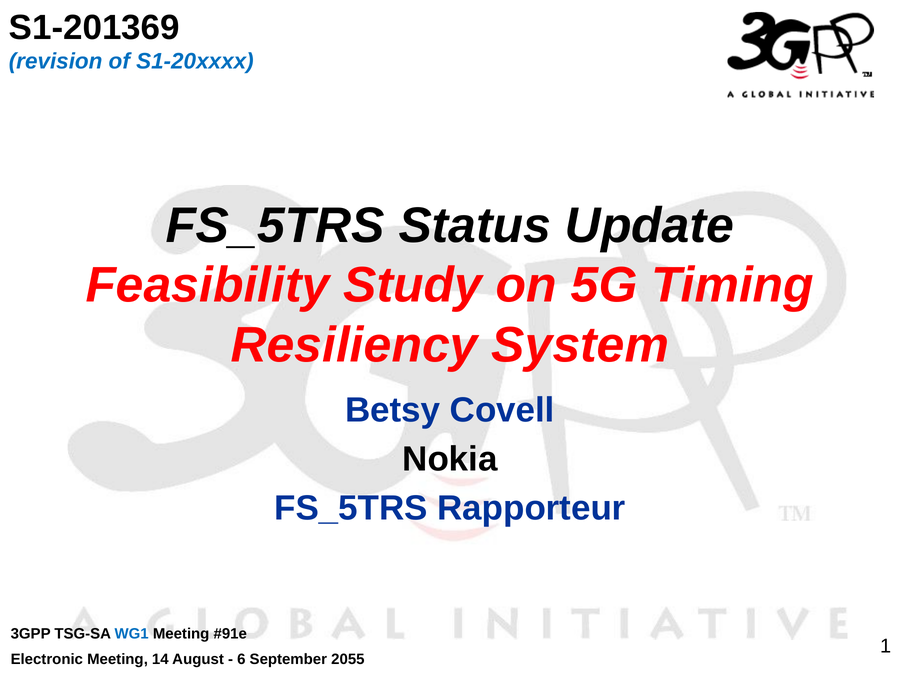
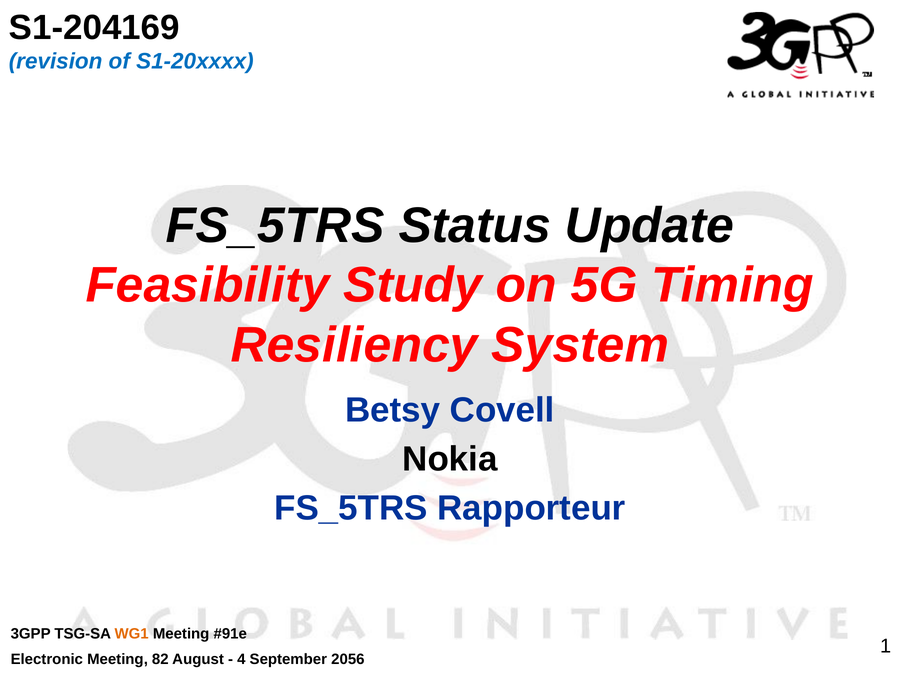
S1-201369: S1-201369 -> S1-204169 (94, 28)
WG1 colour: blue -> orange (132, 634)
14: 14 -> 82 (160, 659)
6: 6 -> 4 (241, 659)
2055: 2055 -> 2056 (348, 659)
